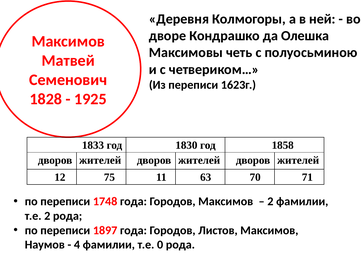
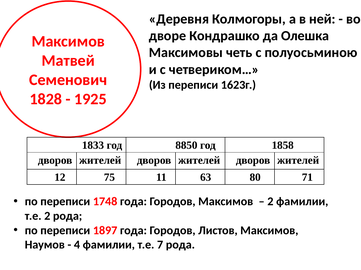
1830: 1830 -> 8850 (186, 146)
70: 70 -> 80 (255, 178)
0: 0 -> 7 (160, 245)
